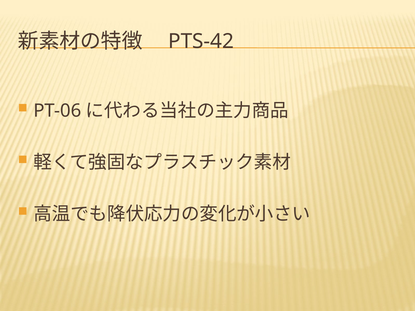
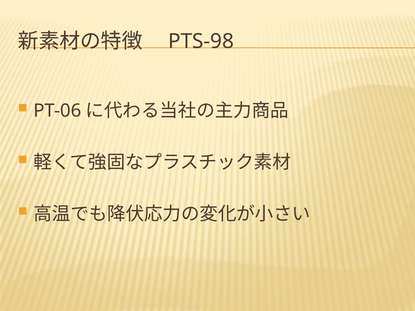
PTS-42: PTS-42 -> PTS-98 (201, 41)
